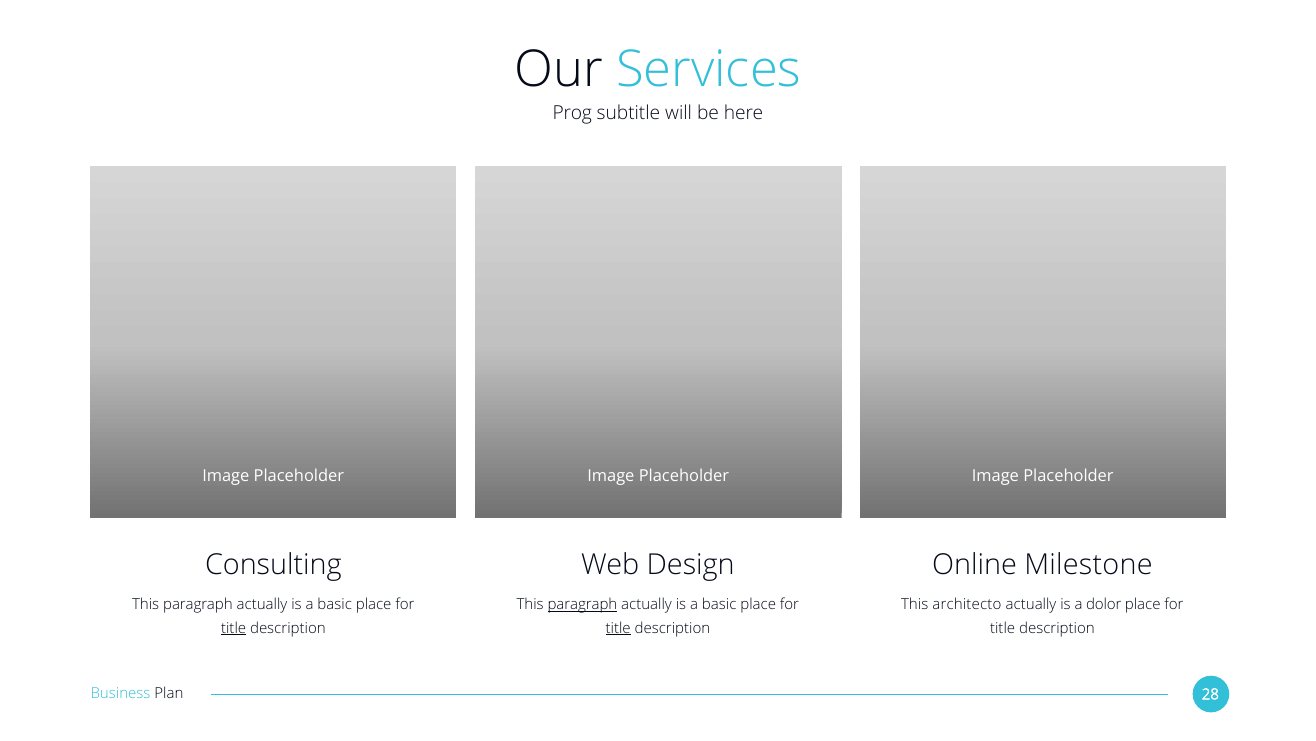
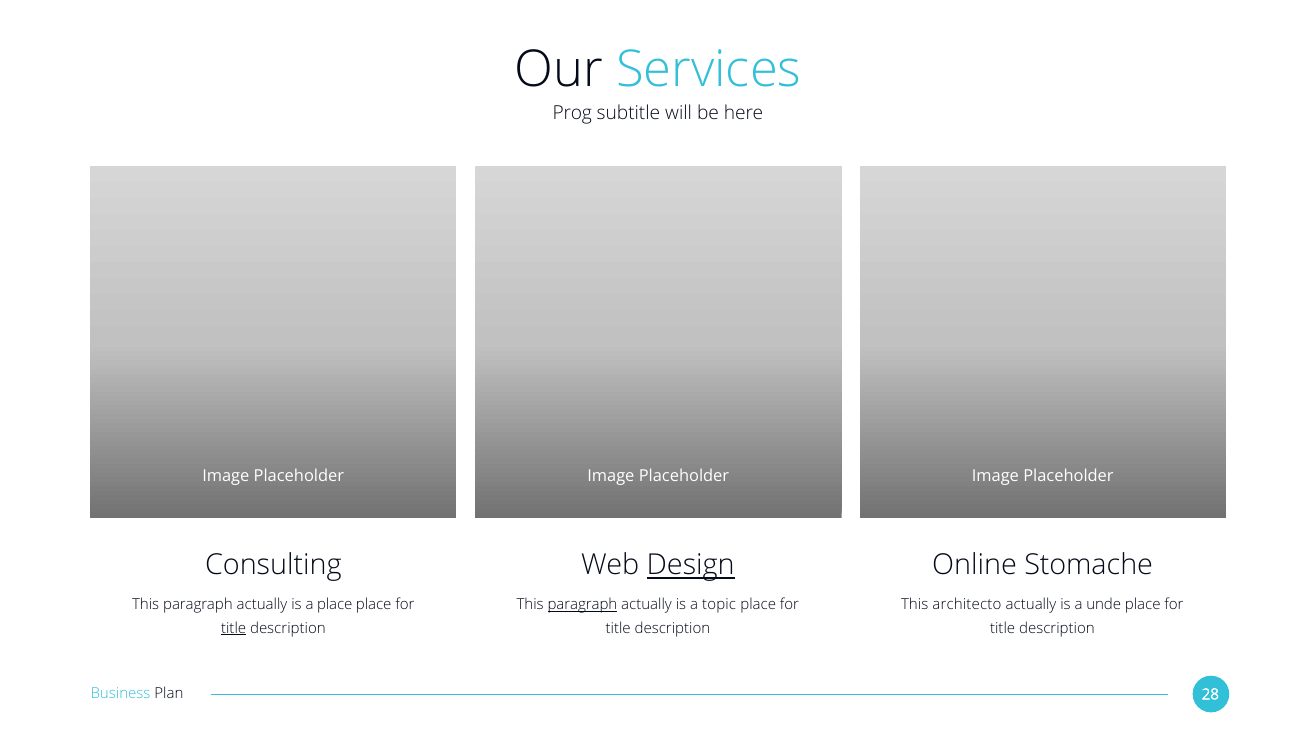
Design underline: none -> present (691, 565)
Milestone: Milestone -> Stomache (1089, 565)
basic: basic -> place (335, 604)
basic: basic -> topic (719, 604)
dolor: dolor -> unde (1104, 604)
title underline: present -> none (618, 628)
